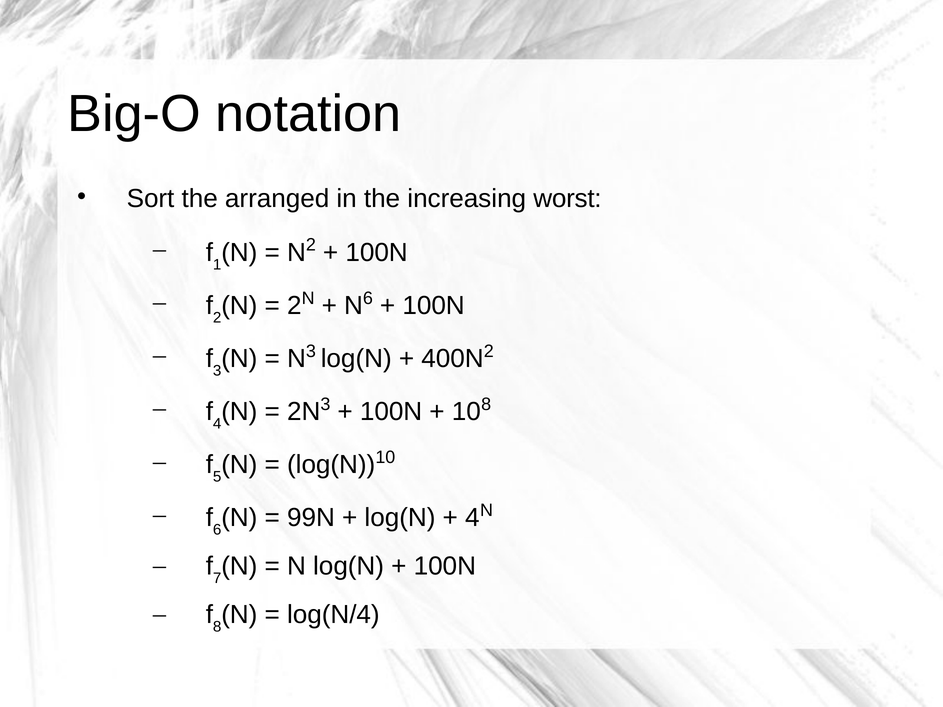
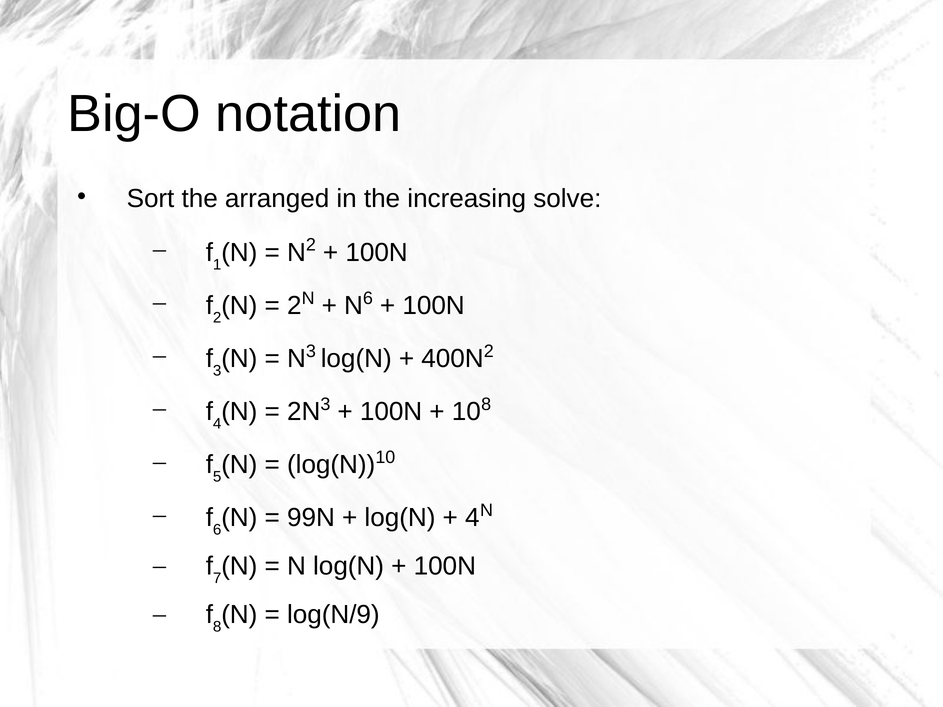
worst: worst -> solve (567, 199)
log(N/4: log(N/4 -> log(N/9 (333, 615)
